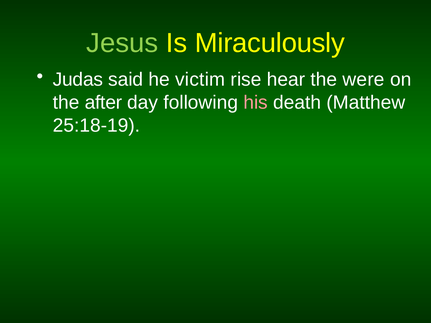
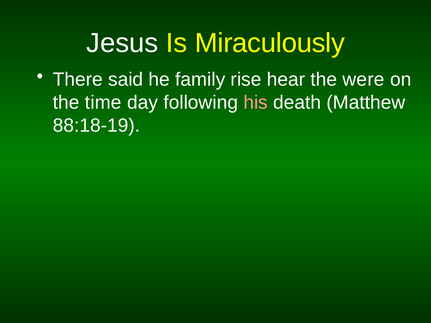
Jesus colour: light green -> white (122, 43)
Judas: Judas -> There (78, 80)
victim: victim -> family (200, 80)
after: after -> time (103, 103)
25:18-19: 25:18-19 -> 88:18-19 (96, 126)
